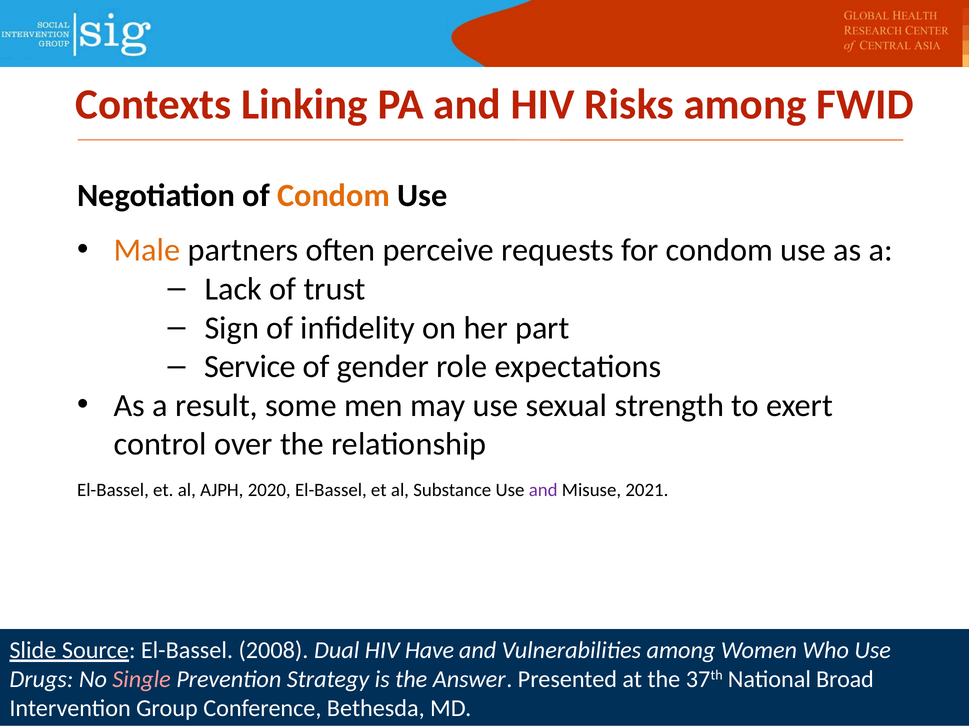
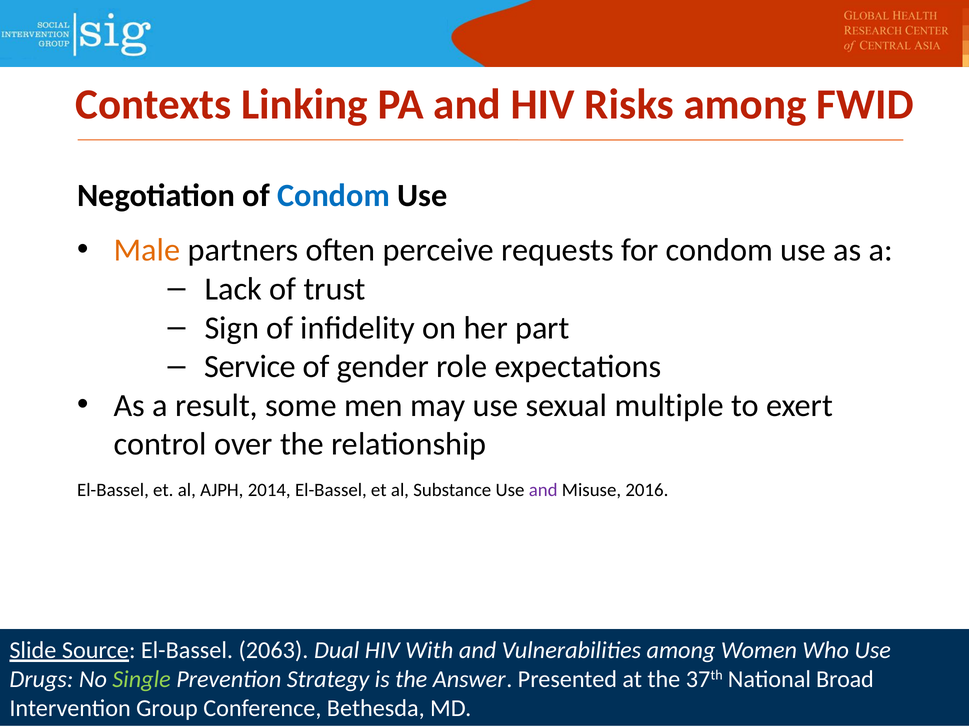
Condom colour: orange -> blue (334, 195)
strength: strength -> multiple (669, 405)
2020: 2020 -> 2014 (269, 490)
2021: 2021 -> 2016 (647, 490)
2008: 2008 -> 2063 (273, 650)
Have: Have -> With (429, 650)
Single colour: pink -> light green (142, 679)
